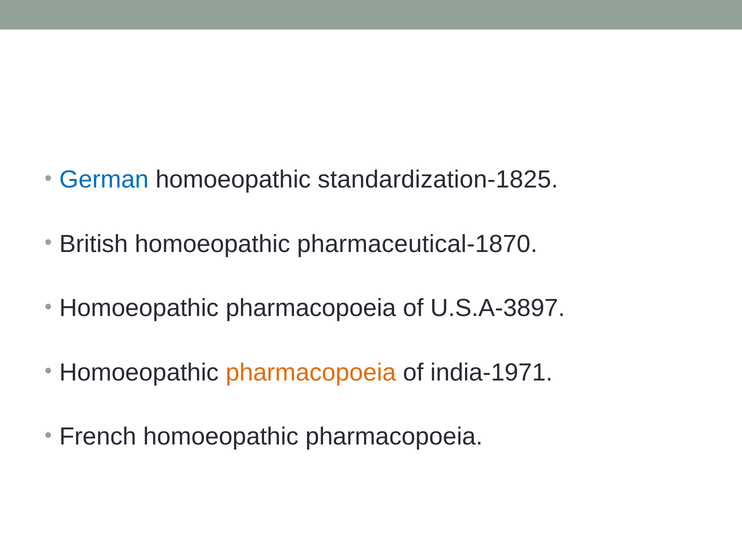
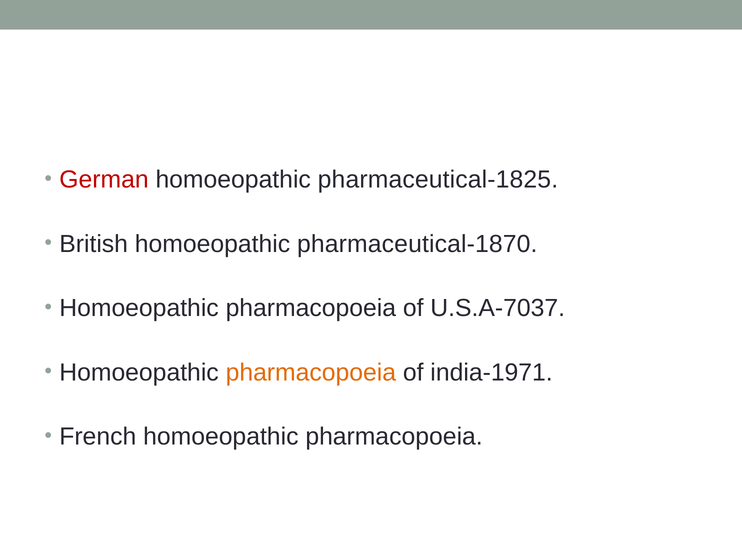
German colour: blue -> red (104, 180)
standardization-1825: standardization-1825 -> pharmaceutical-1825 (438, 180)
U.S.A-3897: U.S.A-3897 -> U.S.A-7037 (498, 308)
